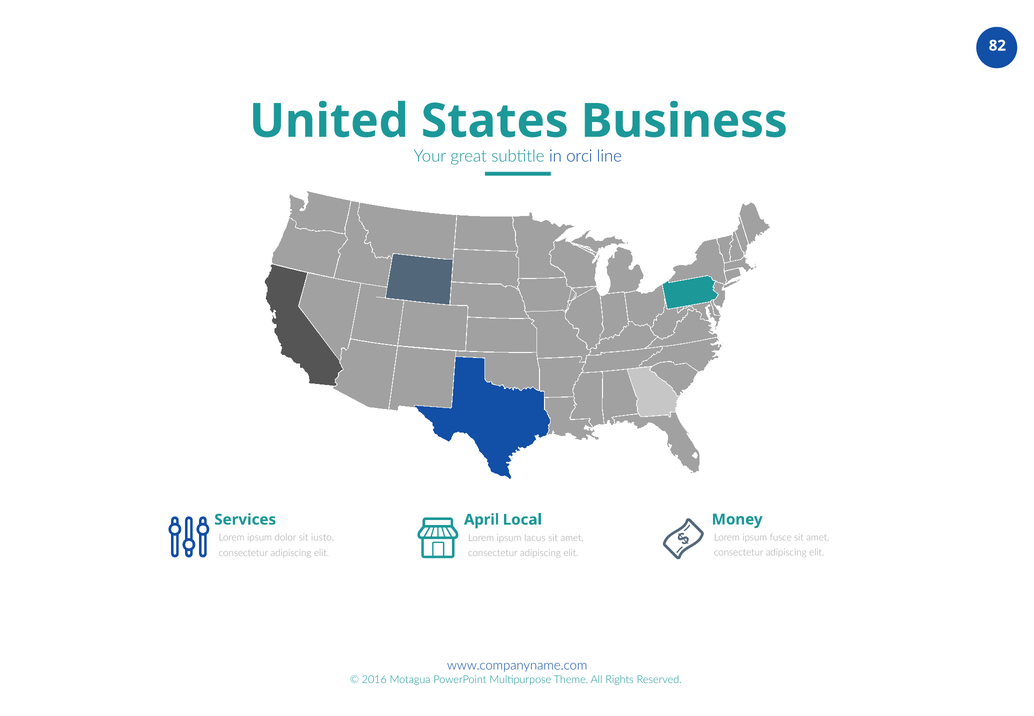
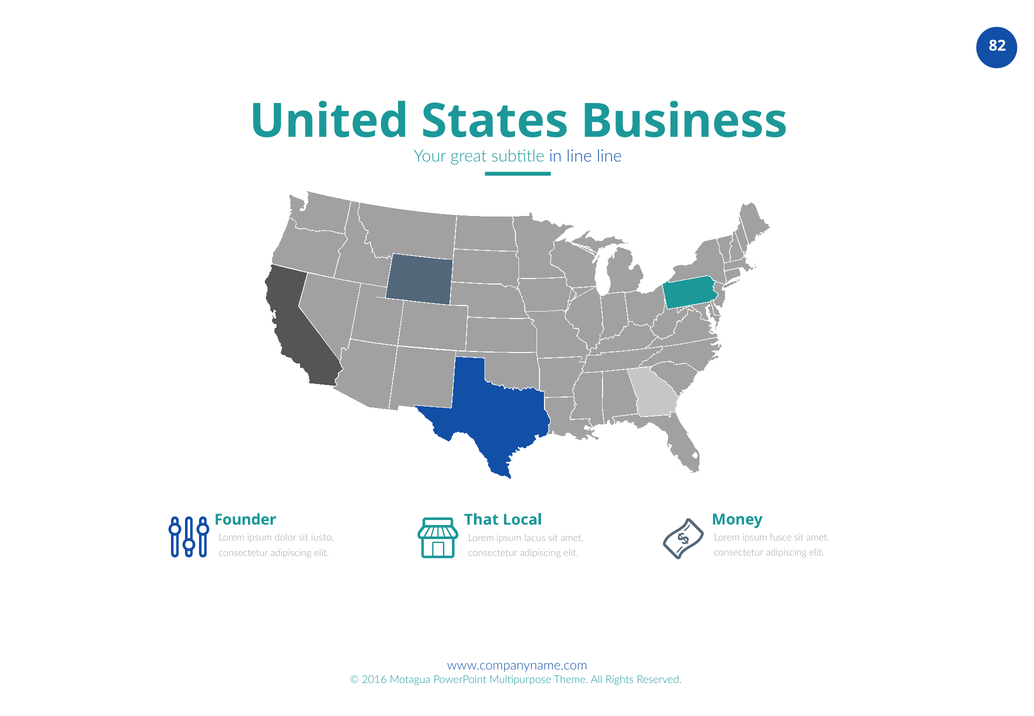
orci: orci -> line (579, 156)
Services: Services -> Founder (245, 520)
April: April -> That (481, 520)
